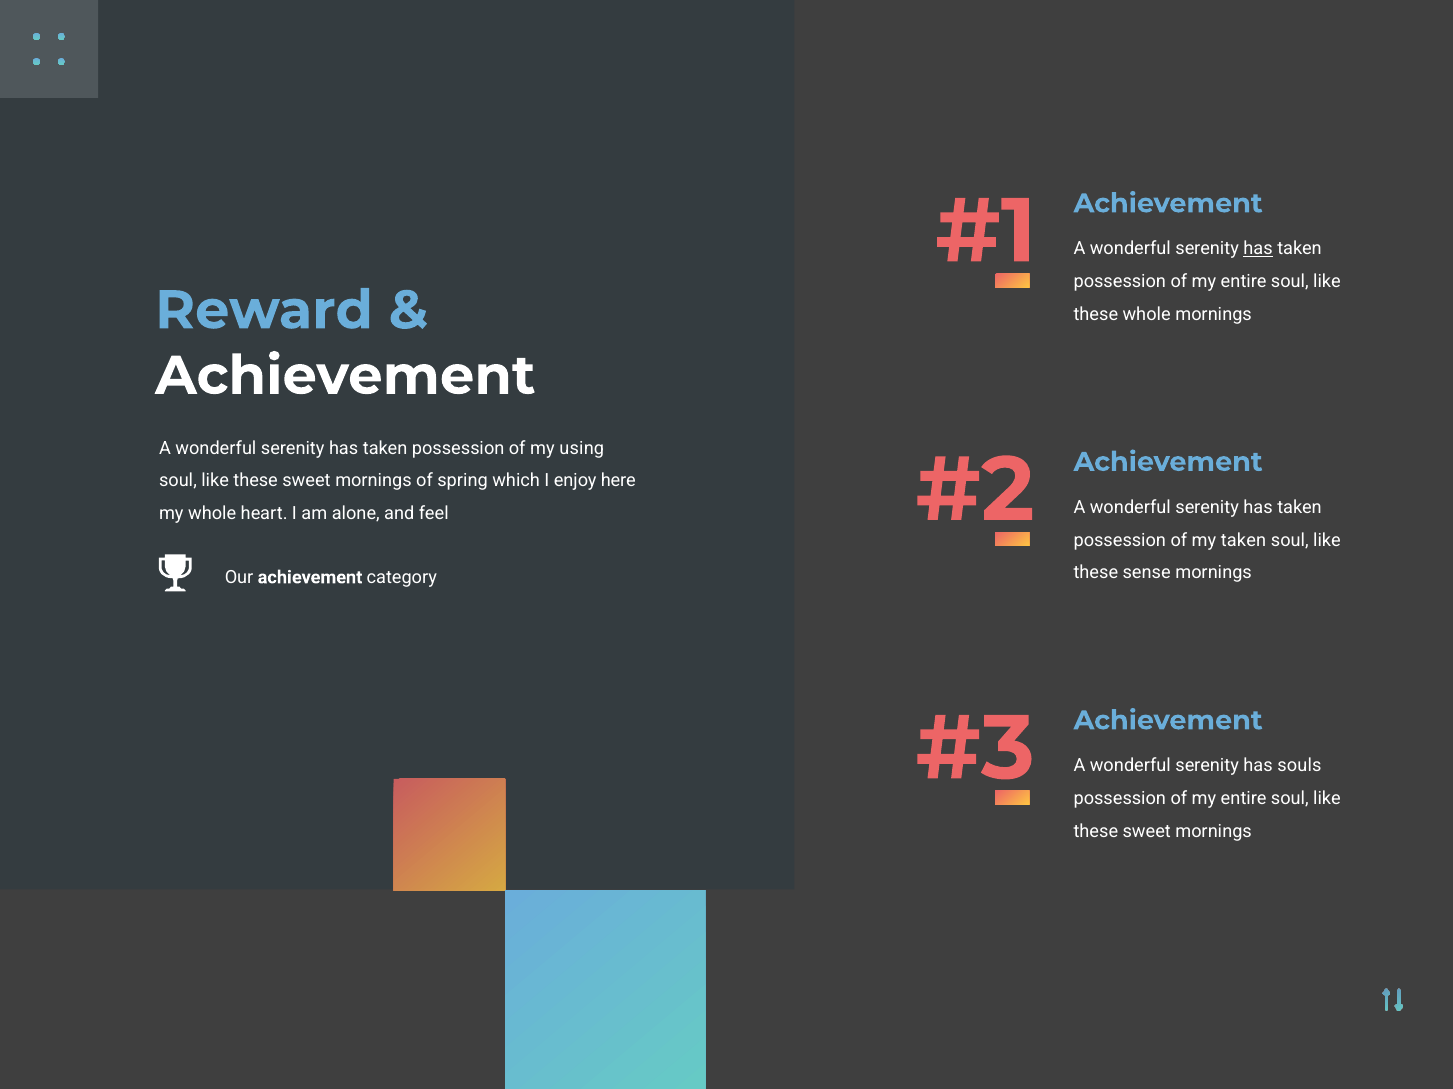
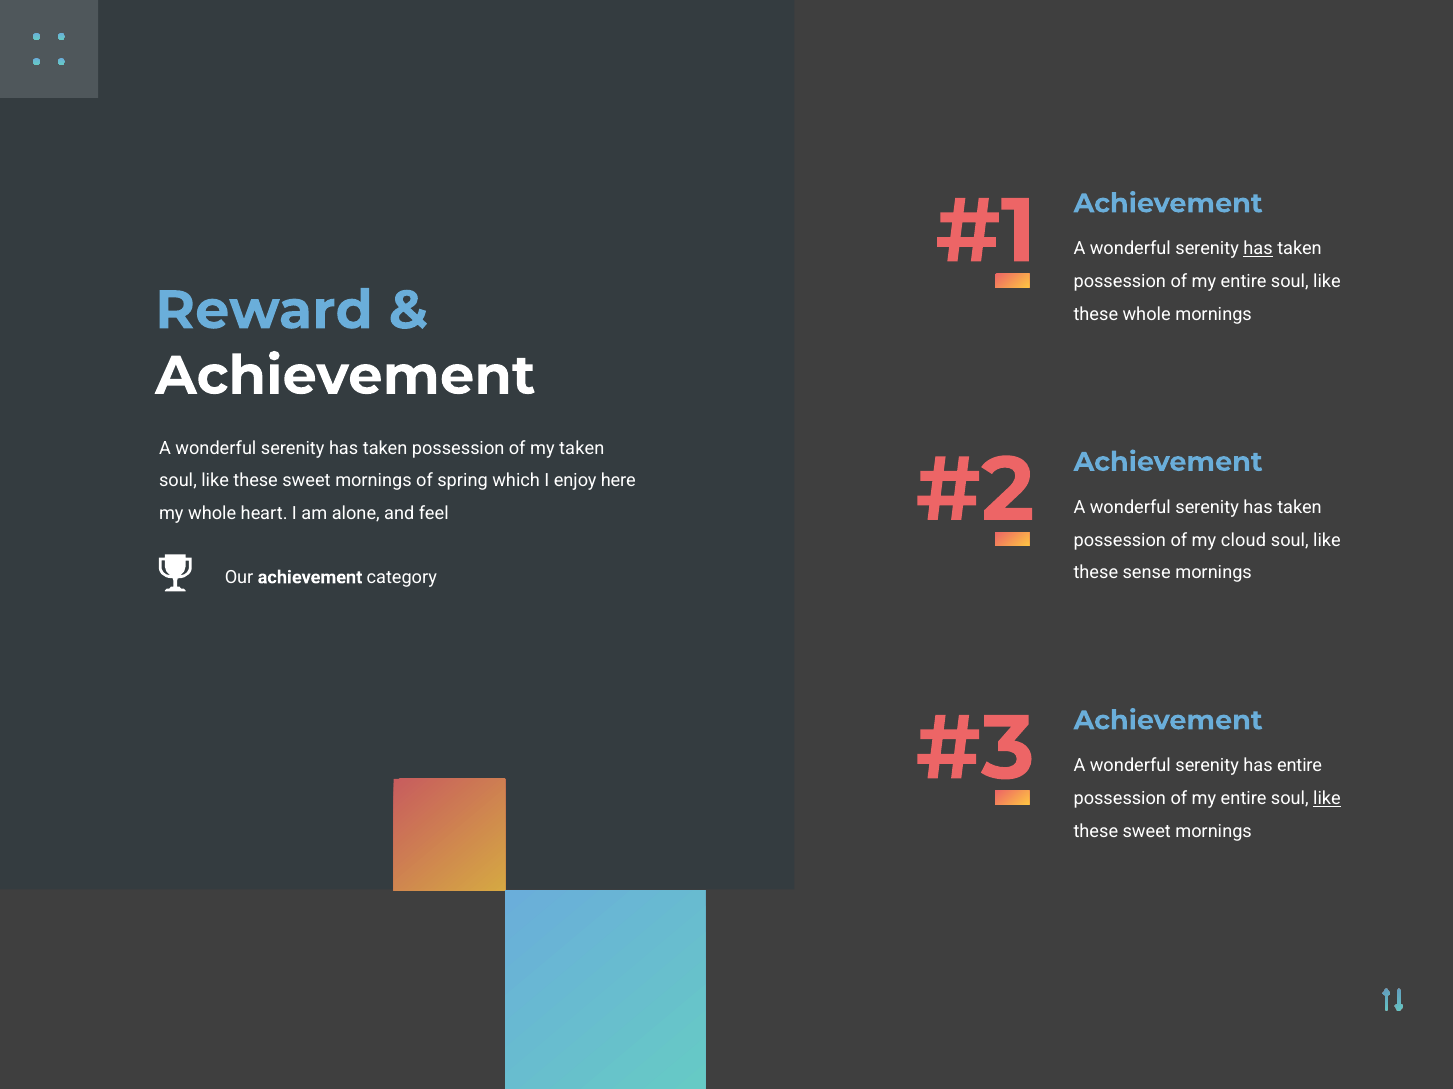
my using: using -> taken (582, 448)
my taken: taken -> cloud (1243, 541)
has souls: souls -> entire (1300, 766)
like underline: none -> present (1327, 799)
